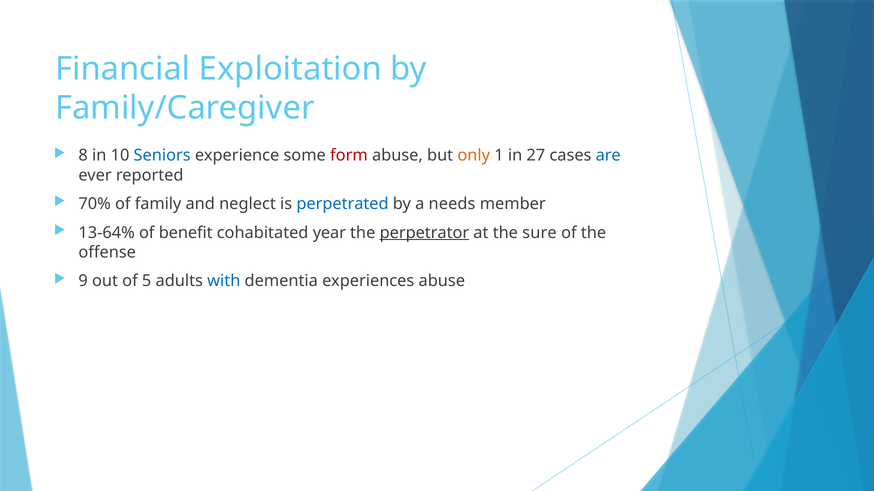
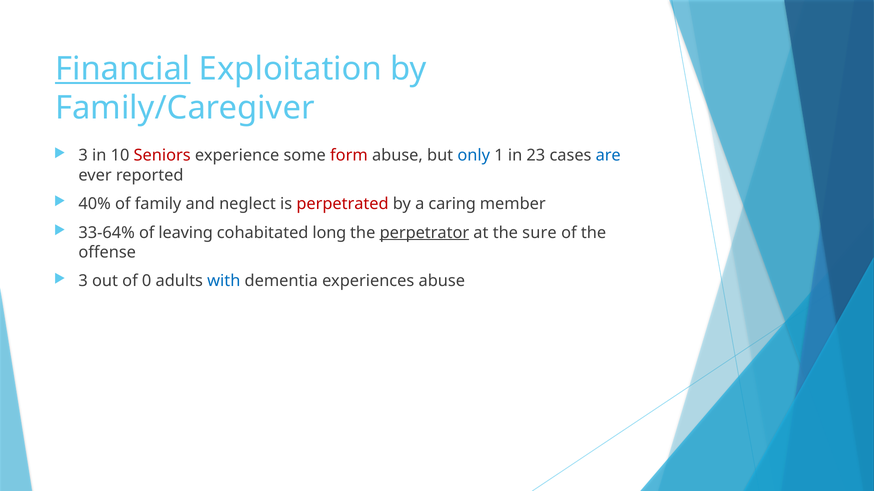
Financial underline: none -> present (123, 69)
8: 8 -> 3 (83, 156)
Seniors colour: blue -> red (162, 156)
only colour: orange -> blue (474, 156)
27: 27 -> 23 (536, 156)
70%: 70% -> 40% (95, 204)
perpetrated colour: blue -> red (342, 204)
needs: needs -> caring (452, 204)
13-64%: 13-64% -> 33-64% (107, 233)
benefit: benefit -> leaving (186, 233)
year: year -> long (329, 233)
9: 9 -> 3 (83, 281)
5: 5 -> 0 (147, 281)
